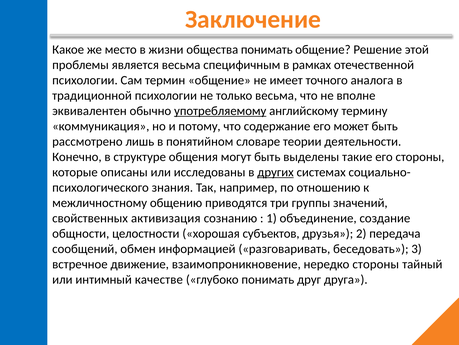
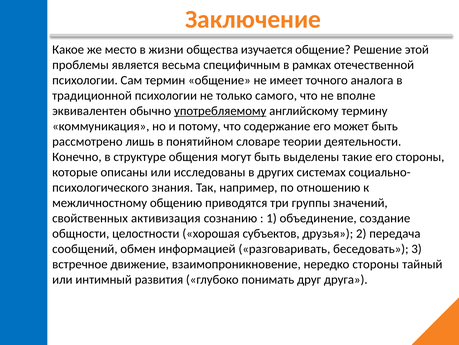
общества понимать: понимать -> изучается (267, 49)
только весьма: весьма -> самого (276, 95)
других underline: present -> none (276, 172)
качестве: качестве -> развития (159, 279)
